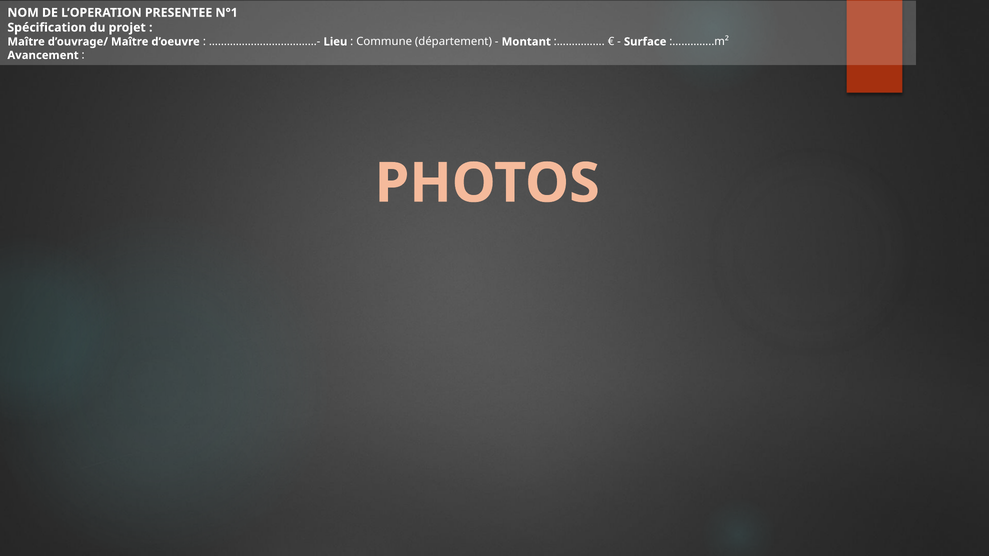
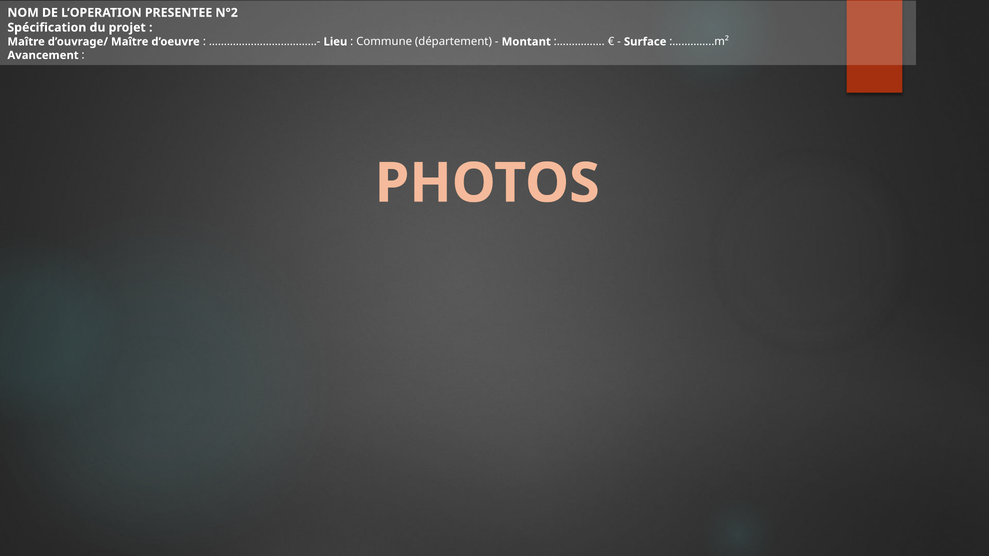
N°1: N°1 -> N°2 (227, 13)
